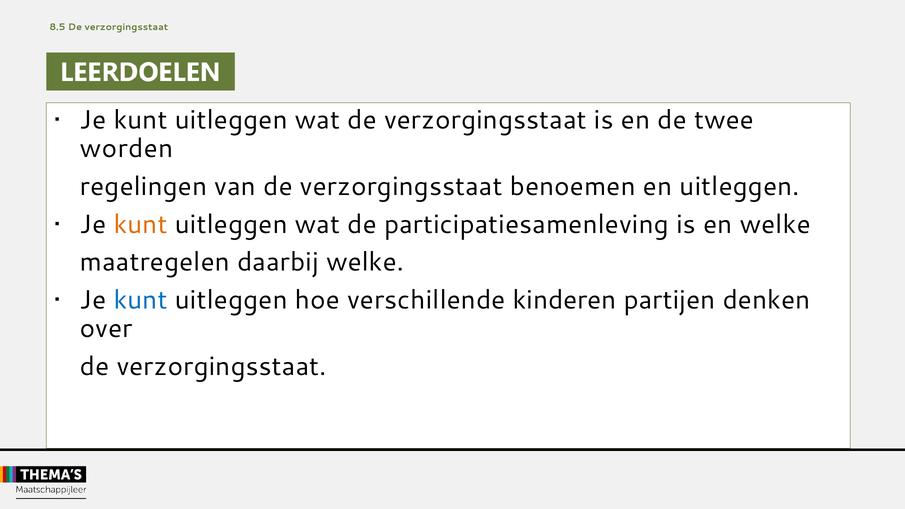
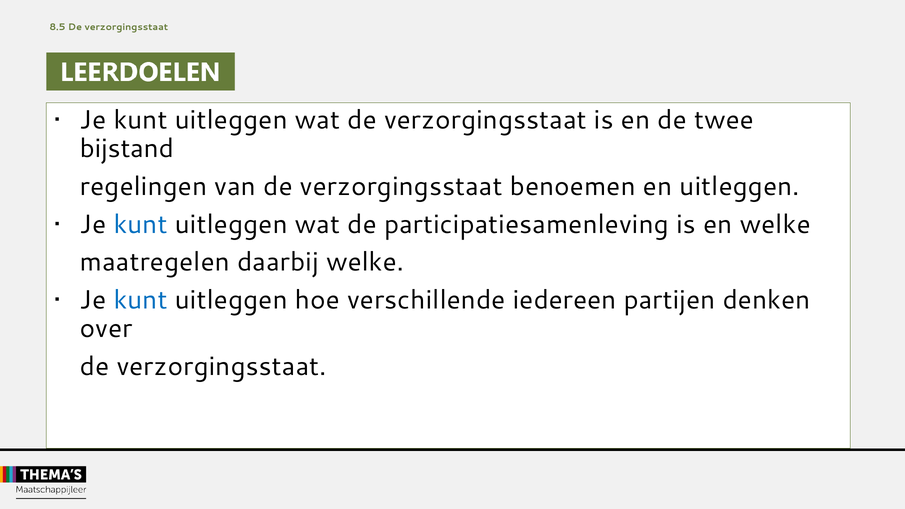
worden: worden -> bijstand (127, 148)
kunt colour: orange -> blue (141, 224)
kinderen: kinderen -> iedereen (565, 300)
